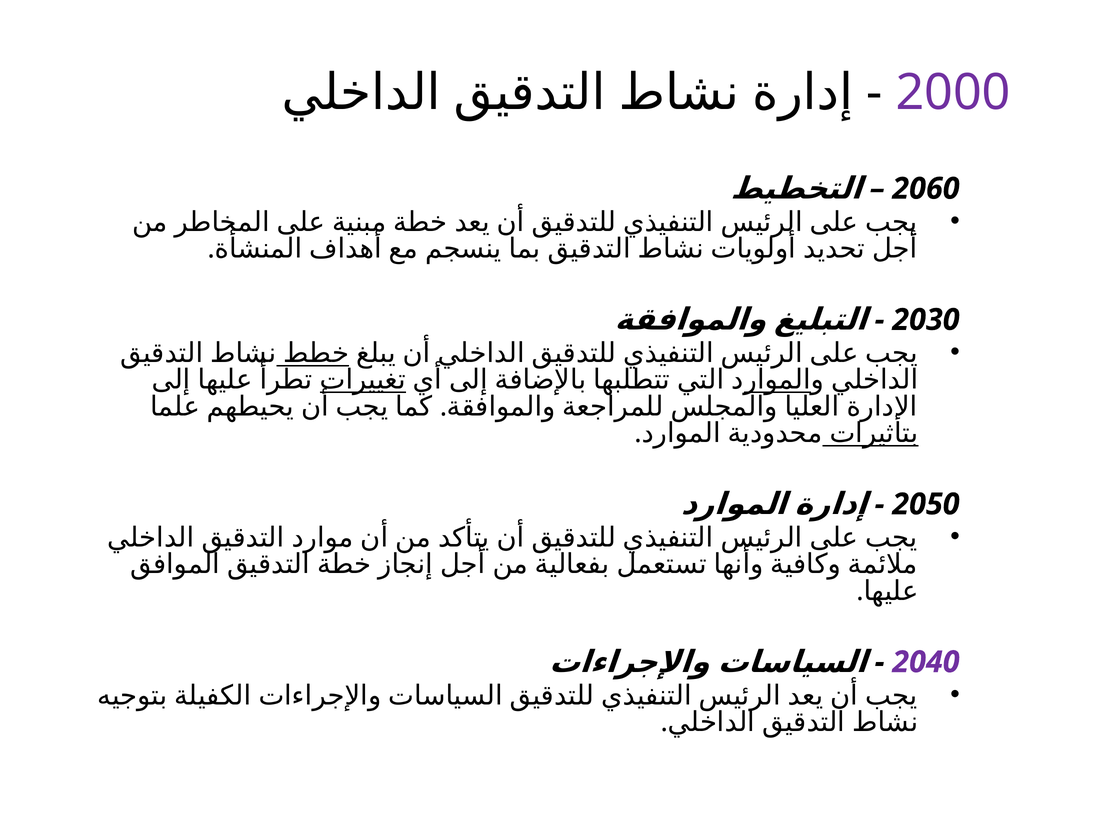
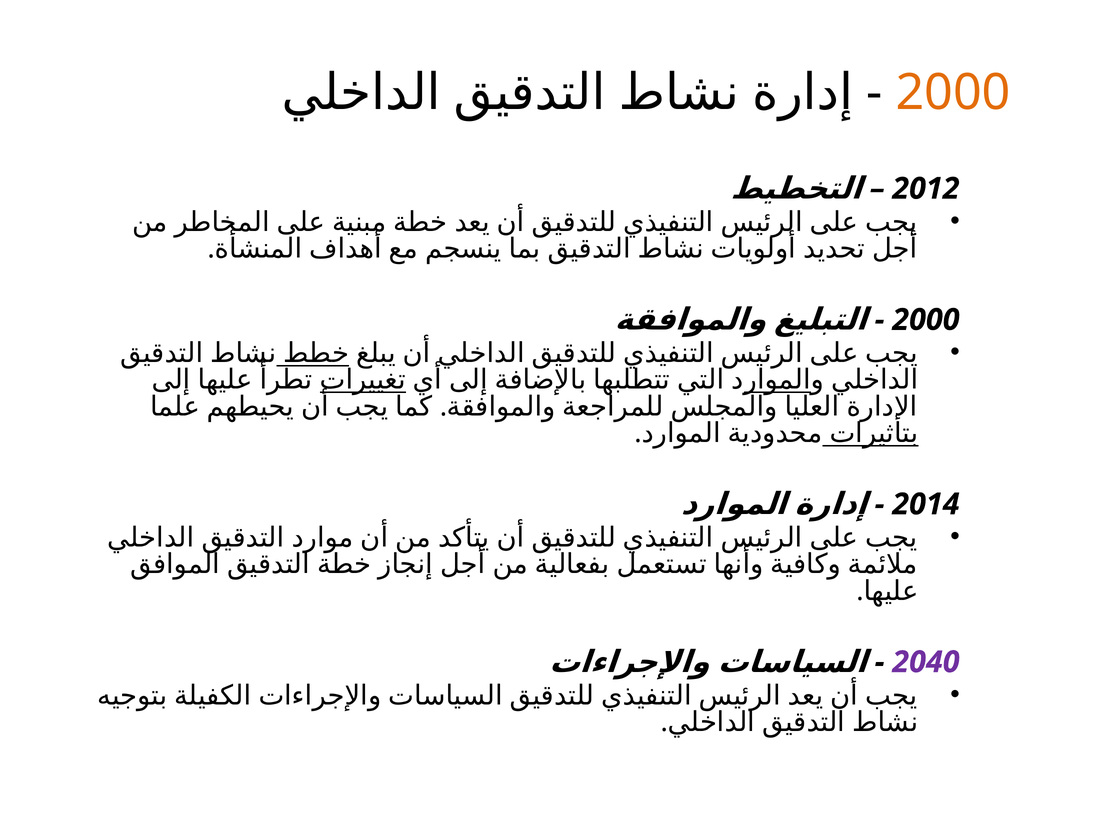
2000 colour: purple -> orange (953, 93)
2060: 2060 -> 2012 (926, 189)
2030: 2030 -> 2000 (926, 320)
2050: 2050 -> 2014 (926, 504)
